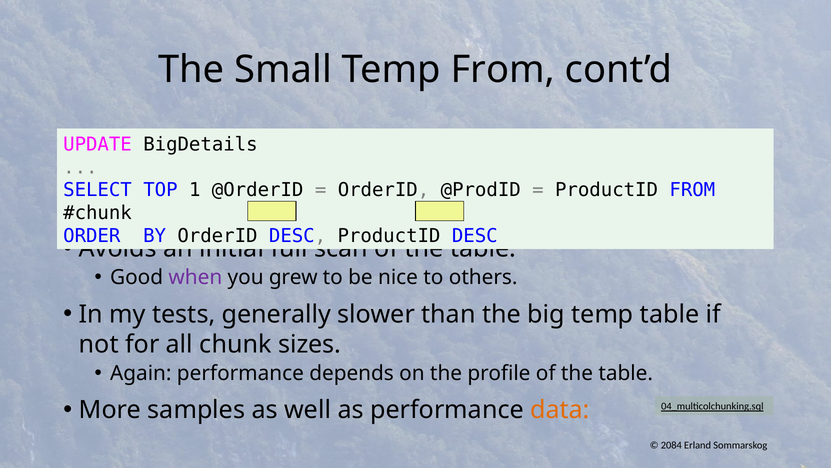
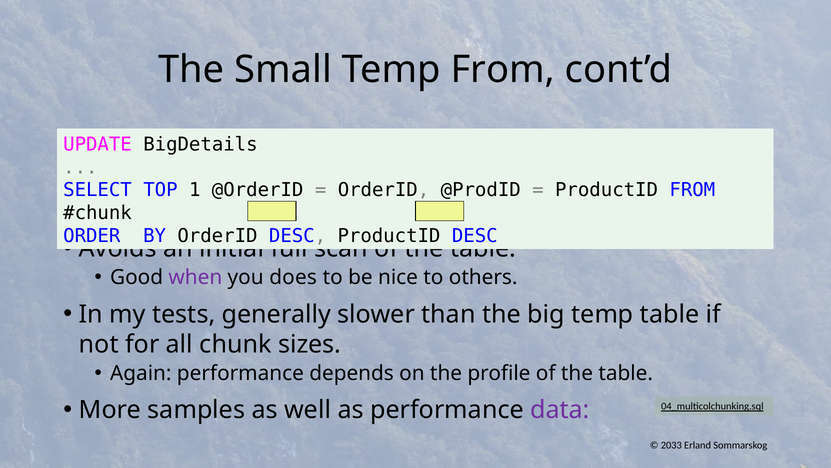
grew: grew -> does (293, 277)
data colour: orange -> purple (560, 410)
2084: 2084 -> 2033 (671, 445)
